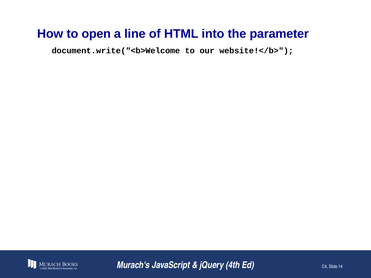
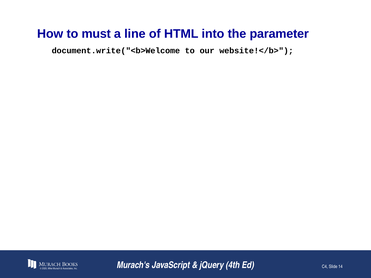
open: open -> must (96, 34)
